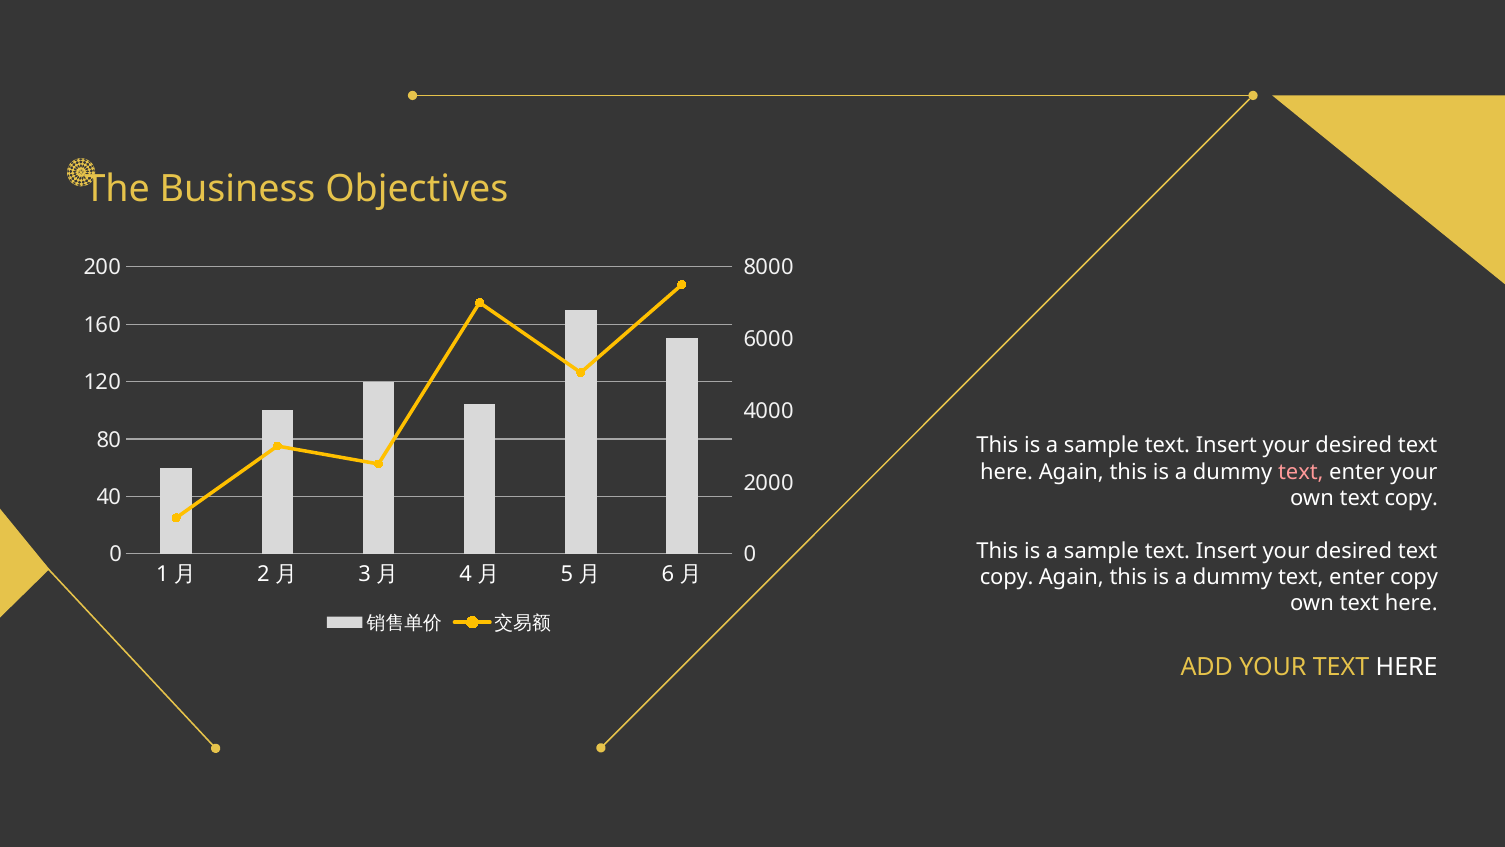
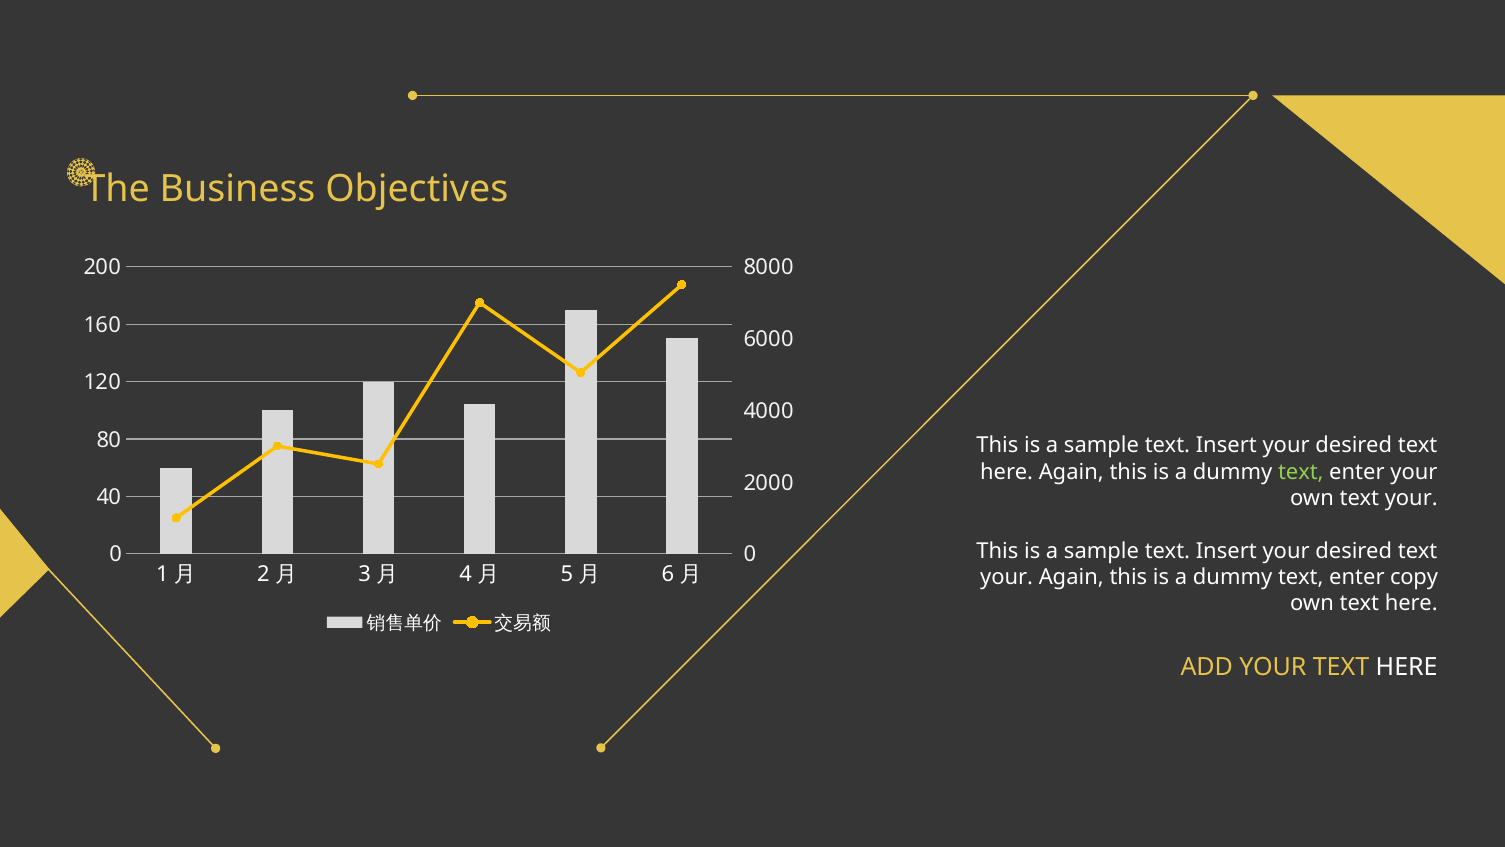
text colour: pink -> light green (1301, 472)
own text copy: copy -> your (1411, 498)
copy: copy -> your (1007, 577)
